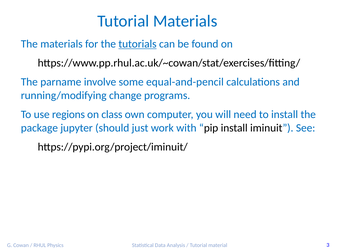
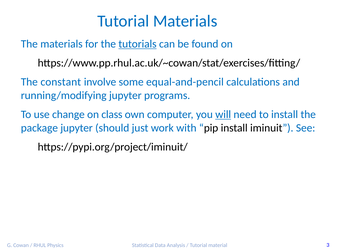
parname: parname -> constant (61, 82)
running/modifying change: change -> jupyter (125, 96)
regions: regions -> change (68, 115)
will underline: none -> present (223, 115)
